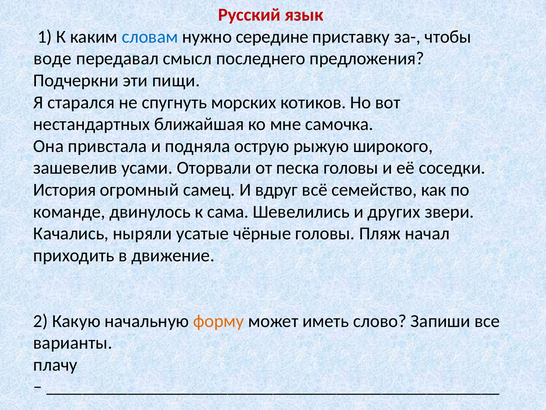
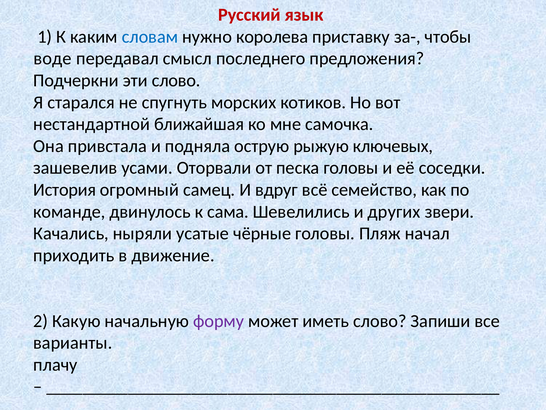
середине: середине -> королева (272, 37)
эти пищи: пищи -> слово (176, 80)
нестандартных: нестандартных -> нестандартной (92, 124)
широкого: широкого -> ключевых (393, 146)
форму colour: orange -> purple (219, 321)
